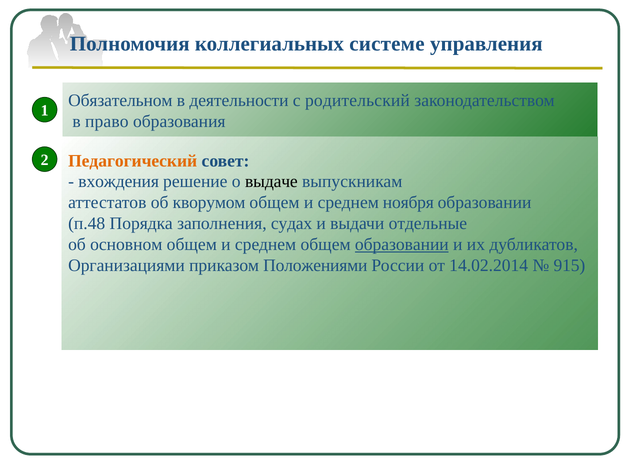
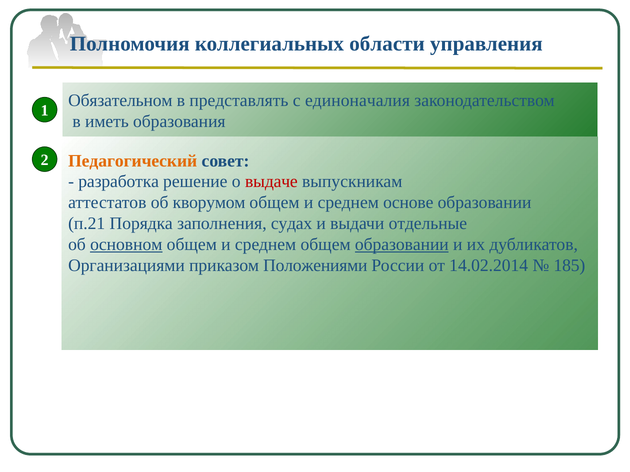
системе: системе -> области (387, 44)
деятельности: деятельности -> представлять (239, 100)
родительский: родительский -> единоначалия (357, 100)
право: право -> иметь (107, 121)
вхождения: вхождения -> разработка (119, 182)
выдаче colour: black -> red (271, 182)
ноября: ноября -> основе (408, 203)
п.48: п.48 -> п.21 (87, 224)
основном underline: none -> present (126, 245)
915: 915 -> 185 (569, 266)
